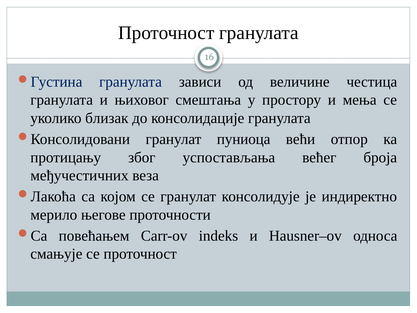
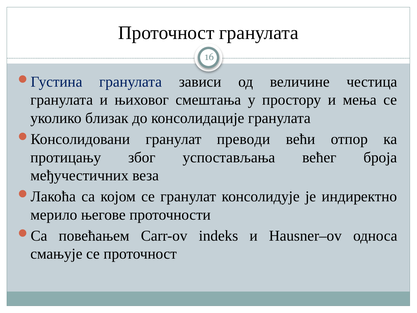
пуниоца: пуниоца -> преводи (244, 139)
